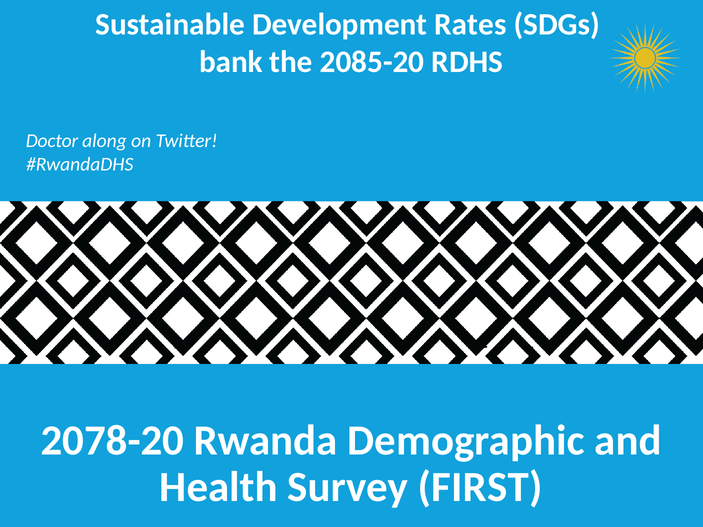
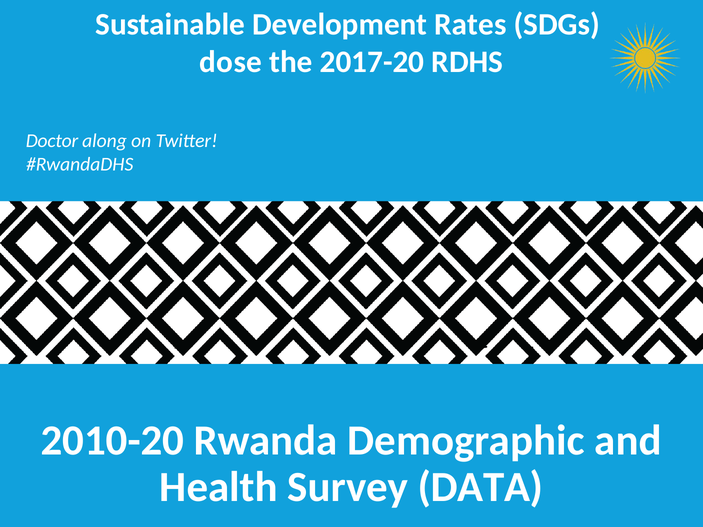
bank: bank -> dose (231, 62)
2085-20: 2085-20 -> 2017-20 (372, 62)
2078-20: 2078-20 -> 2010-20 (112, 441)
FIRST: FIRST -> DATA (480, 487)
